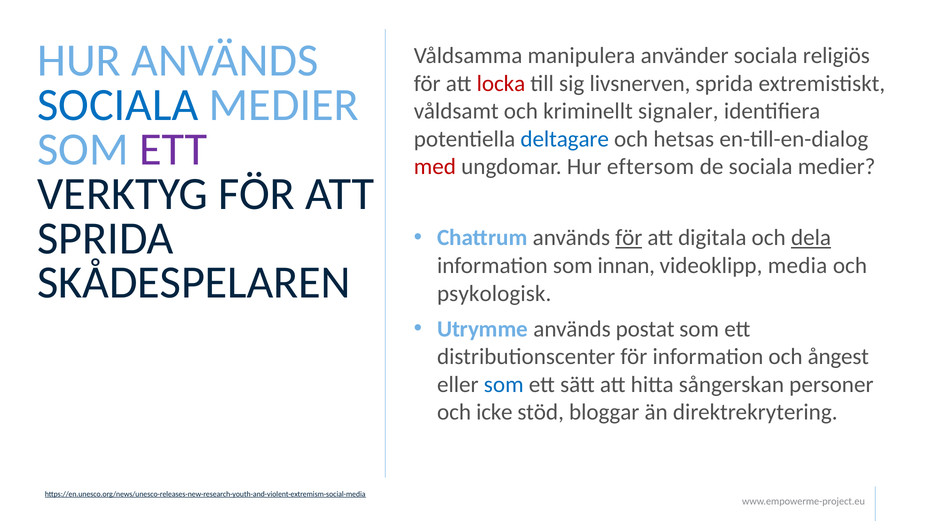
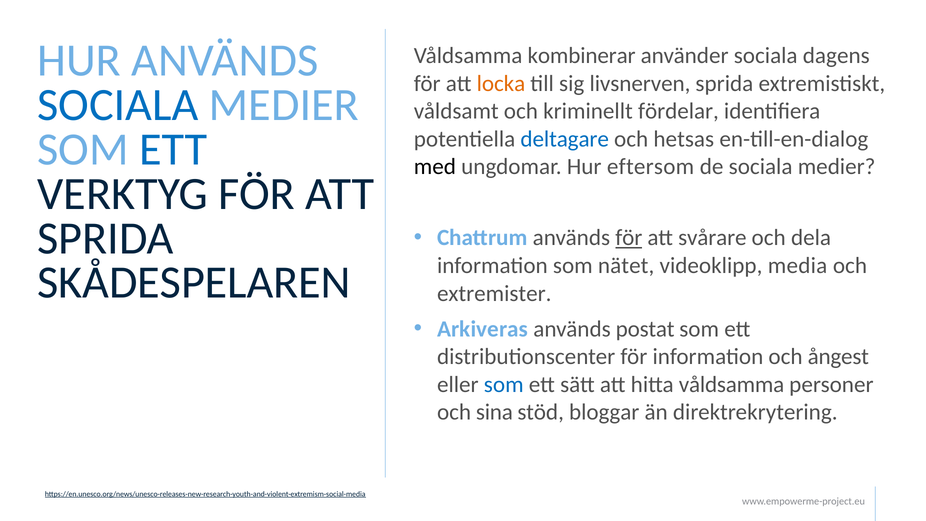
manipulera: manipulera -> kombinerar (582, 56)
religiös: religiös -> dagens (836, 56)
locka colour: red -> orange (501, 83)
signaler: signaler -> fördelar (678, 111)
ETT colour: purple -> blue (173, 149)
med colour: red -> black (435, 167)
digitala: digitala -> svårare (712, 238)
dela underline: present -> none (811, 238)
innan: innan -> nätet (626, 265)
psykologisk: psykologisk -> extremister (494, 293)
Utrymme: Utrymme -> Arkiveras (482, 329)
hitta sångerskan: sångerskan -> våldsamma (732, 384)
icke: icke -> sina (494, 412)
